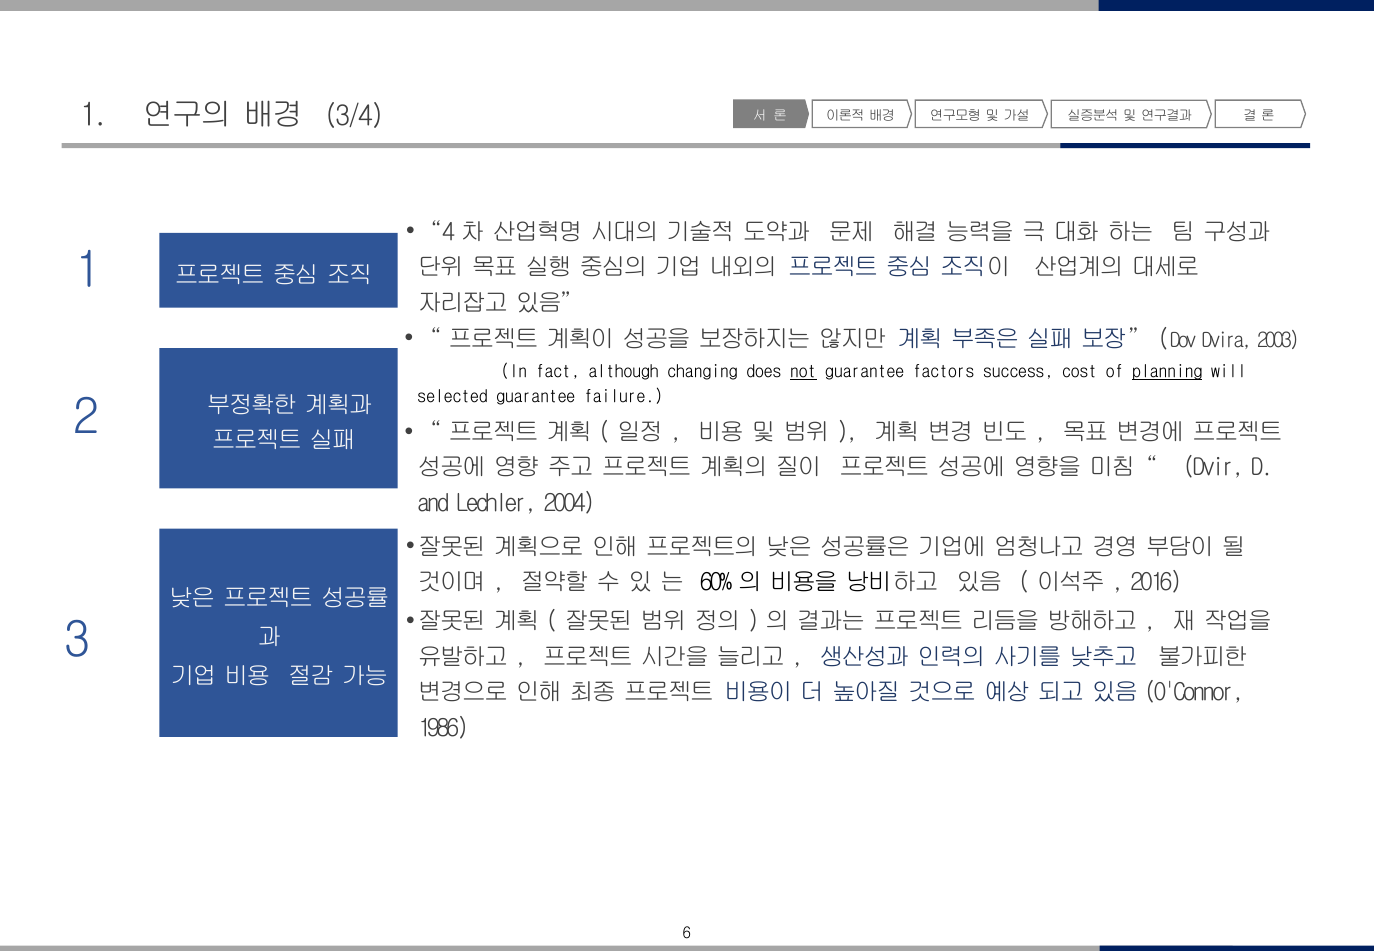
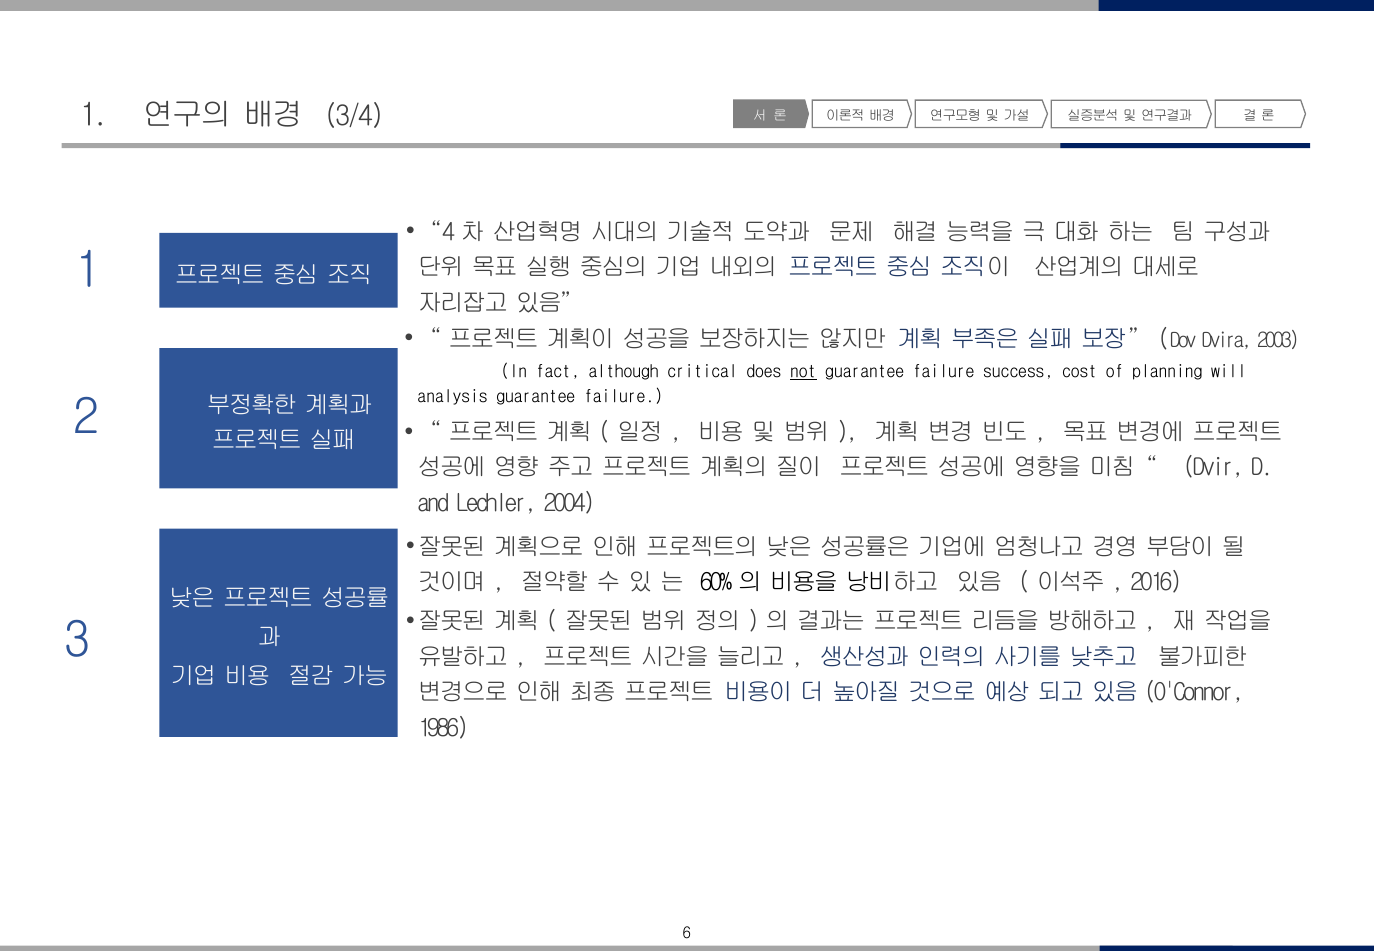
changing: changing -> critical (703, 372)
factors: factors -> failure (944, 372)
planning underline: present -> none (1167, 372)
selected: selected -> analysis (453, 397)
